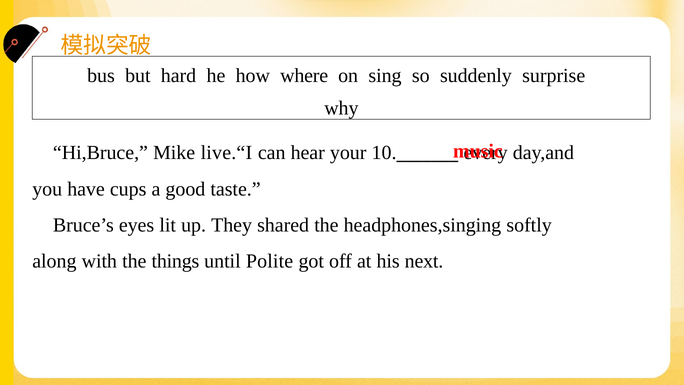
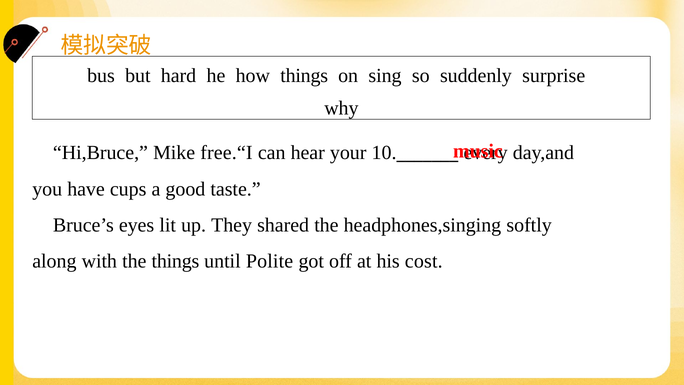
how where: where -> things (304, 76)
live.“I: live.“I -> free.“I (226, 153)
next: next -> cost (424, 261)
